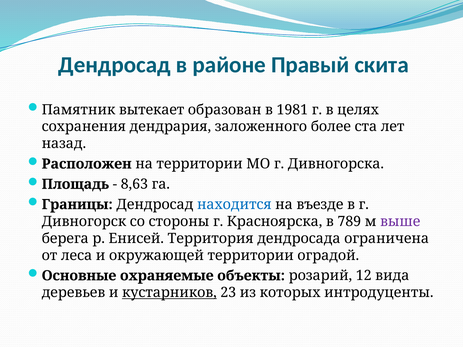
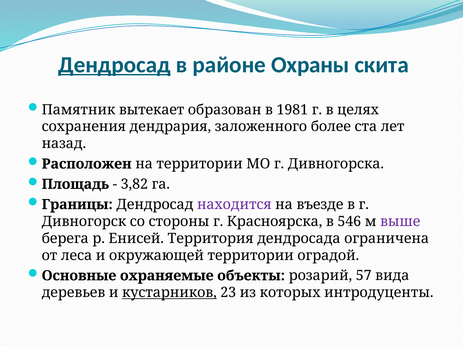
Дендросад underline: none -> present (114, 65)
Правый: Правый -> Охраны (310, 65)
8,63: 8,63 -> 3,82 (134, 184)
находится colour: blue -> purple (234, 205)
789: 789 -> 546 (349, 222)
12: 12 -> 57 (364, 276)
